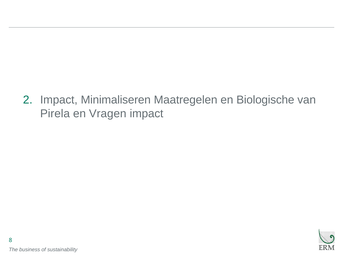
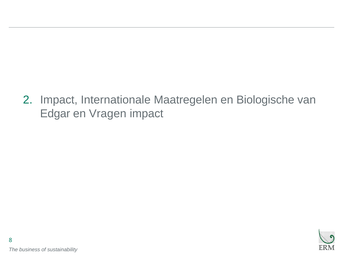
Minimaliseren: Minimaliseren -> Internationale (116, 100)
Pirela: Pirela -> Edgar (55, 114)
